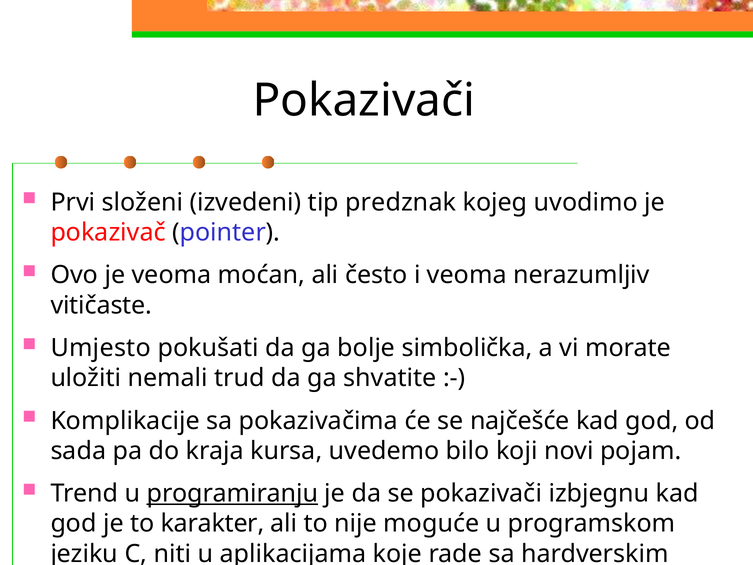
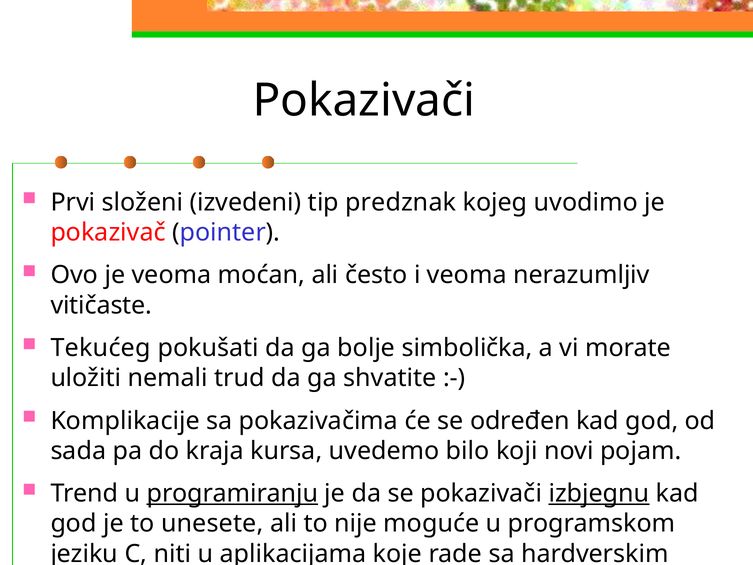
Umjesto: Umjesto -> Tekućeg (101, 348)
najčešće: najčešće -> određen (520, 421)
izbjegnu underline: none -> present (599, 493)
karakter: karakter -> unesete (212, 523)
